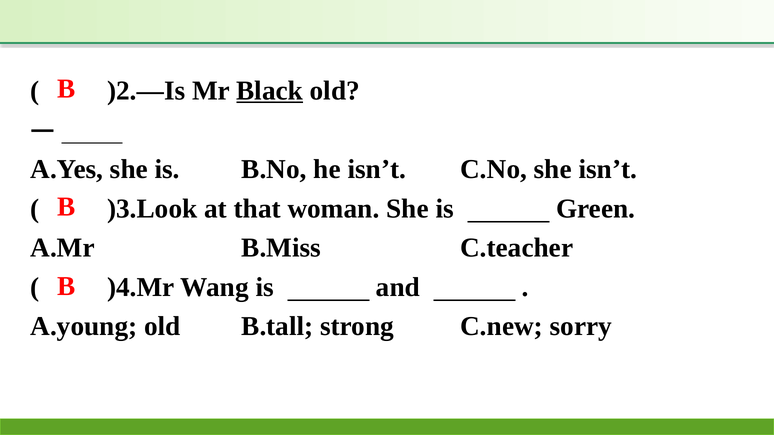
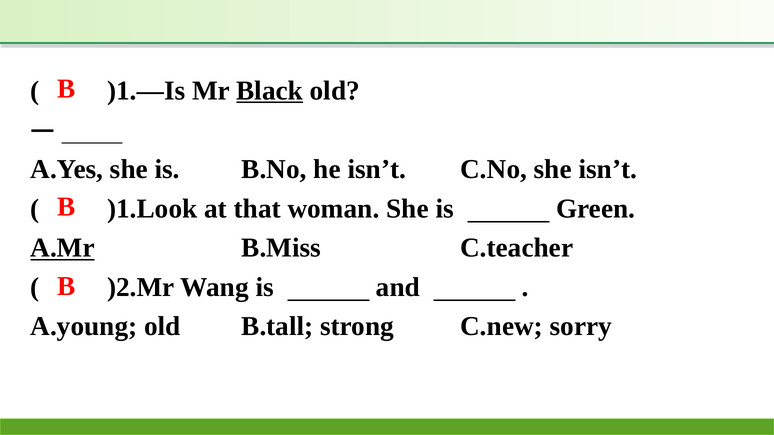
)2.—Is: )2.—Is -> )1.—Is (146, 91)
)3.Look: )3.Look -> )1.Look (152, 209)
A.Mr underline: none -> present (63, 248)
)4.Mr: )4.Mr -> )2.Mr (141, 287)
